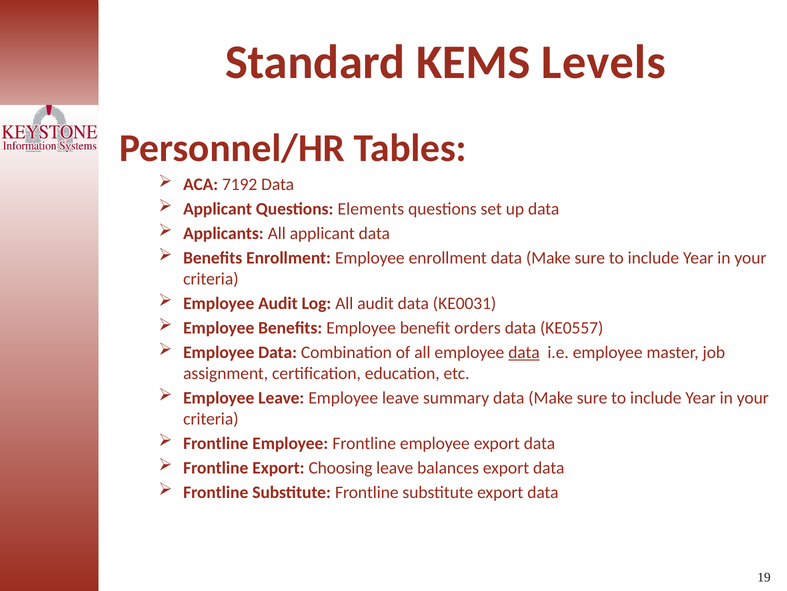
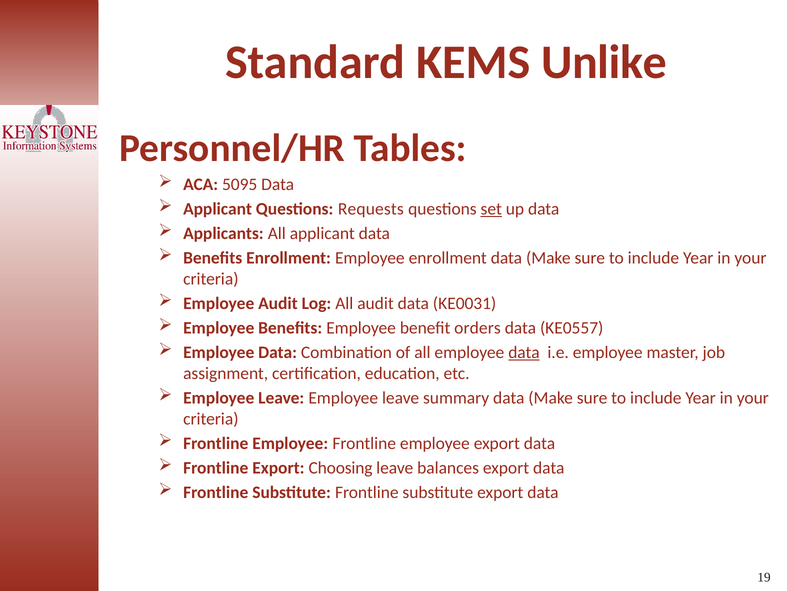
Levels: Levels -> Unlike (604, 62)
7192: 7192 -> 5095 (240, 184)
Elements: Elements -> Requests (371, 209)
set underline: none -> present (491, 209)
